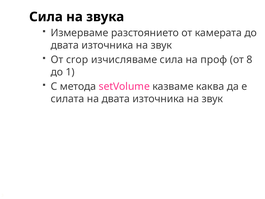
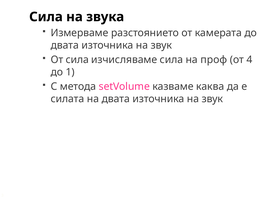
От crop: crop -> сила (77, 60)
8: 8 -> 4 (249, 60)
